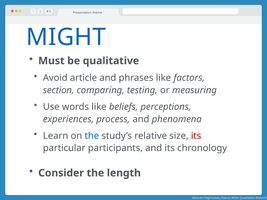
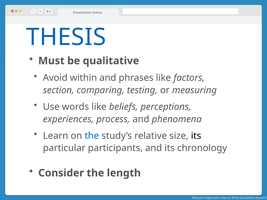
MIGHT: MIGHT -> THESIS (66, 37)
article: article -> within (83, 78)
its colour: red -> black (196, 136)
